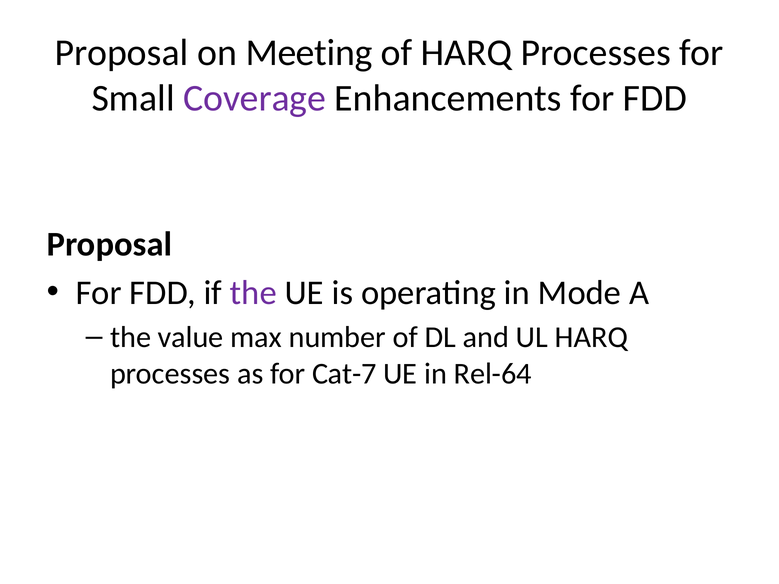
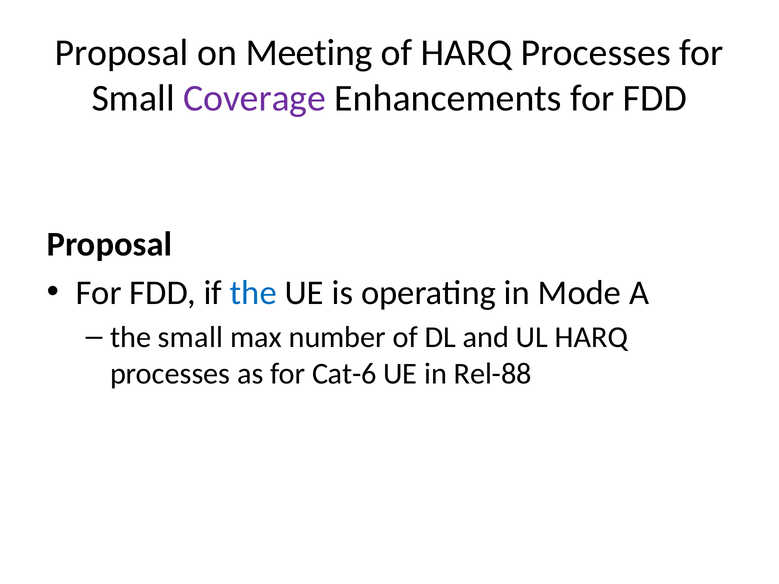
the colour: purple -> blue (253, 293)
the value: value -> small (191, 338)
Cat-7: Cat-7 -> Cat-6 (344, 374)
Rel-64: Rel-64 -> Rel-88 (493, 374)
